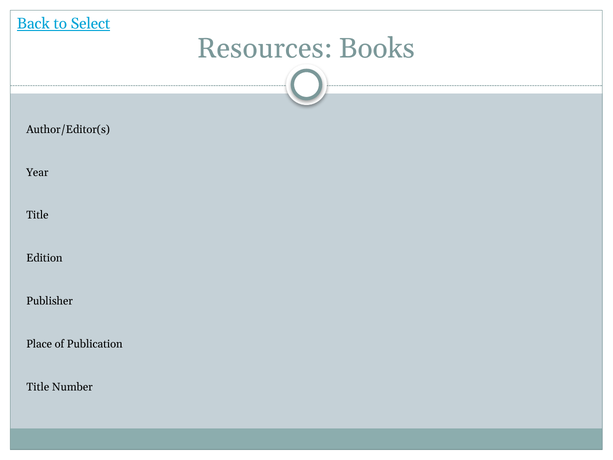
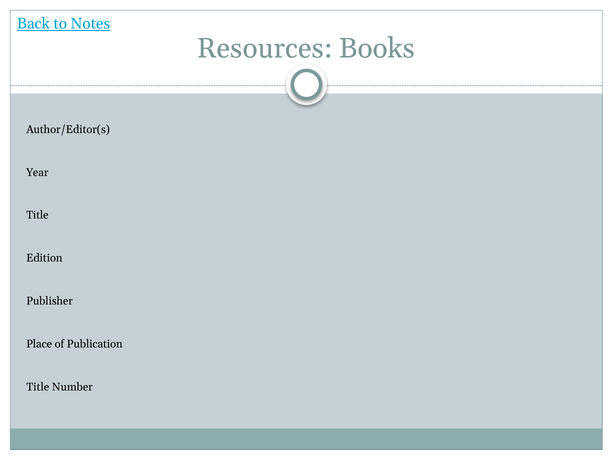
Select: Select -> Notes (90, 23)
